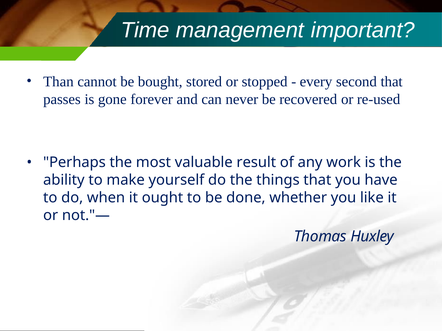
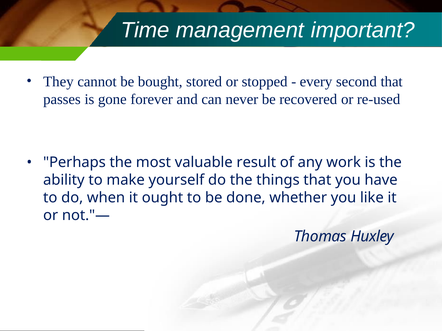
Than: Than -> They (58, 82)
